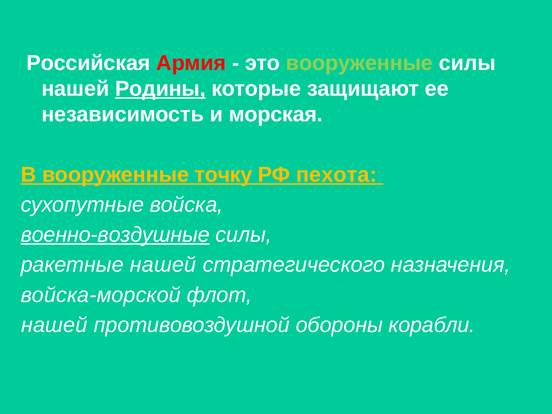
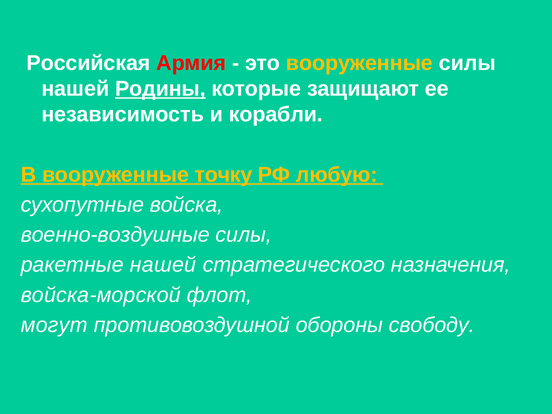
вооруженные colour: light green -> yellow (359, 63)
морская: морская -> корабли (276, 114)
пехота: пехота -> любую (337, 175)
военно-воздушные underline: present -> none (115, 235)
нашей: нашей -> могут (54, 325)
корабли: корабли -> свободу (432, 325)
